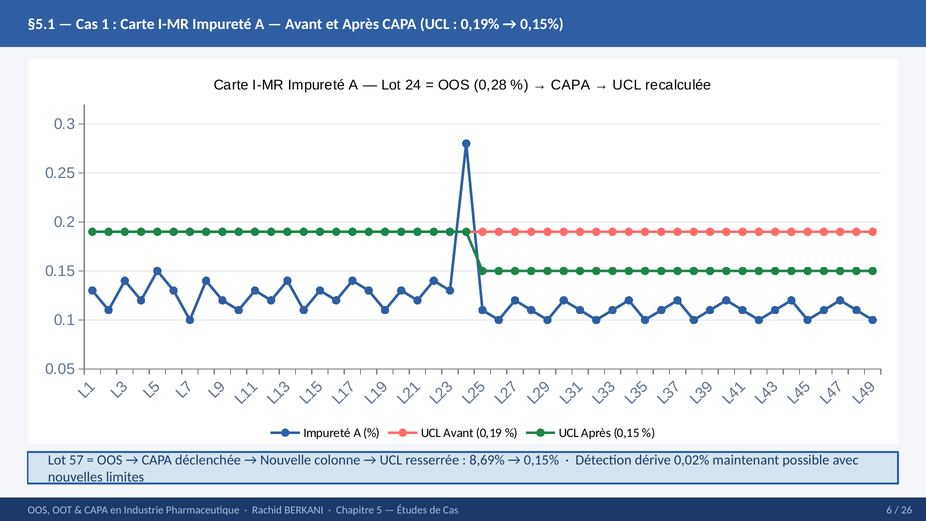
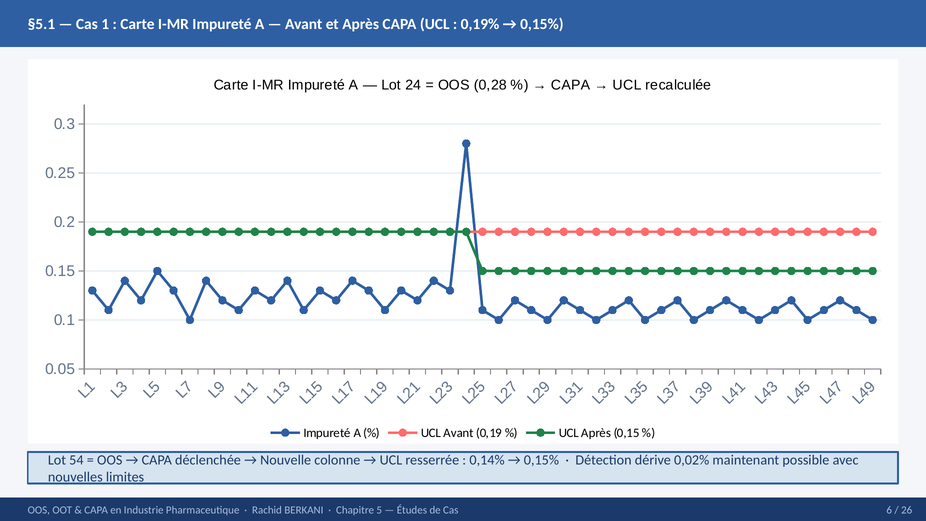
57: 57 -> 54 (76, 460)
8,69%: 8,69% -> 0,14% (487, 460)
